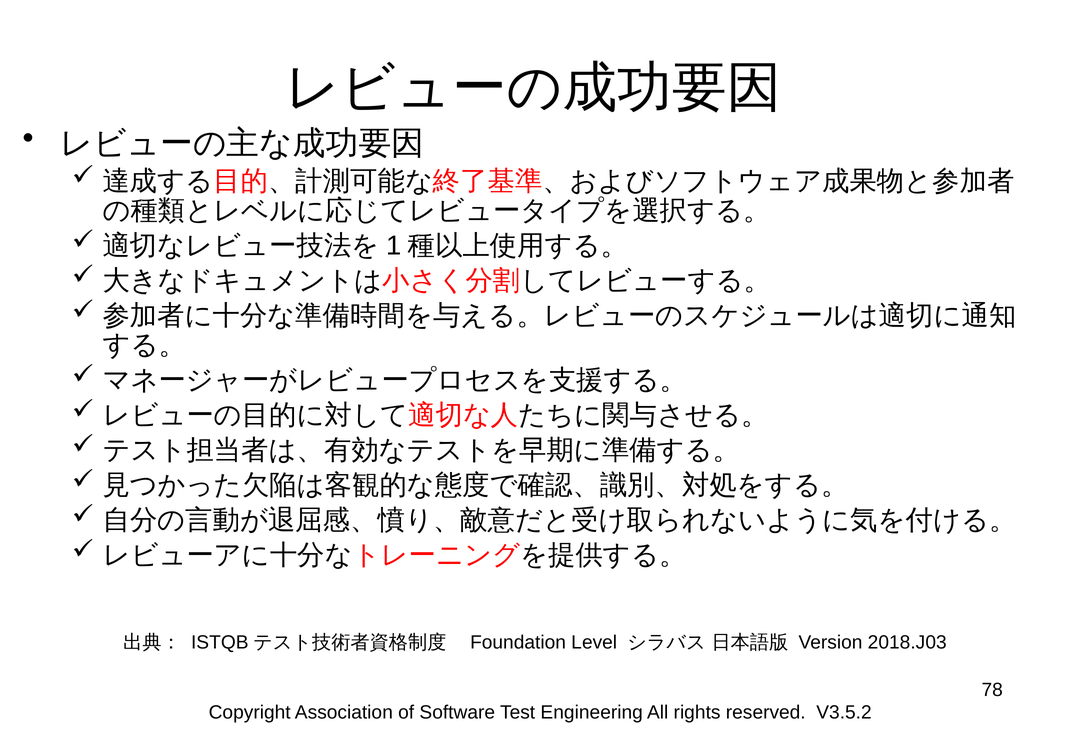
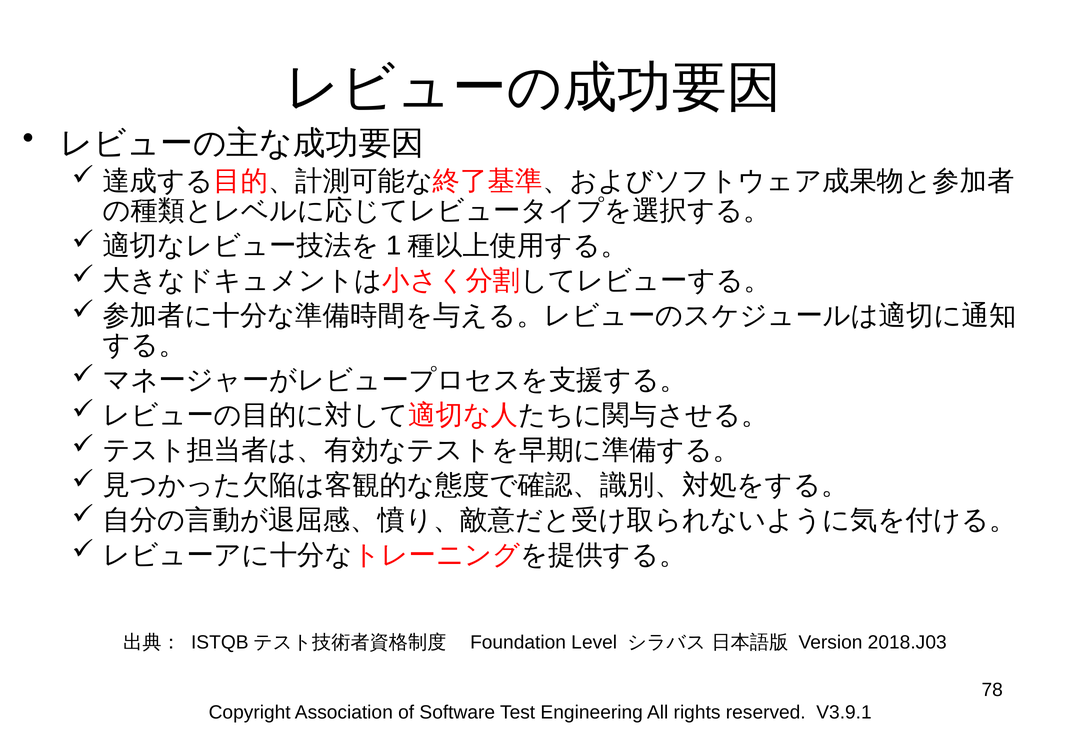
V3.5.2: V3.5.2 -> V3.9.1 (844, 712)
